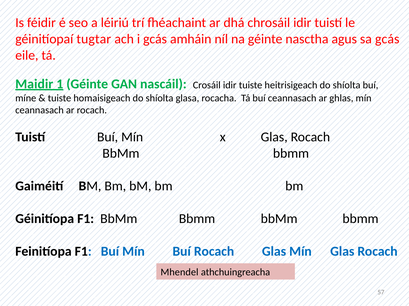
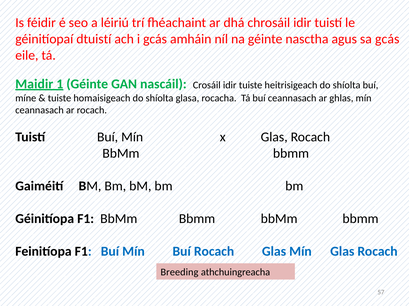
tugtar: tugtar -> dtuistí (94, 39)
Mhendel: Mhendel -> Breeding (179, 273)
